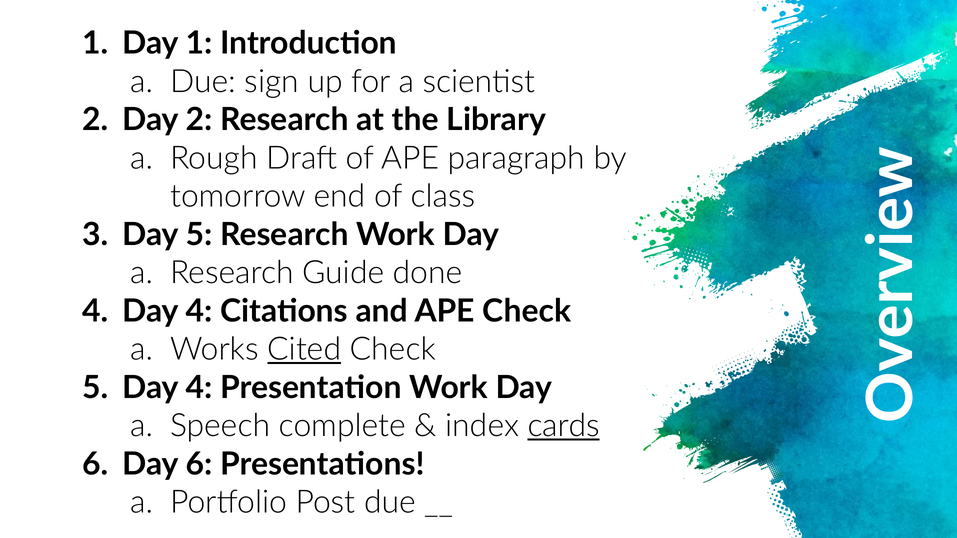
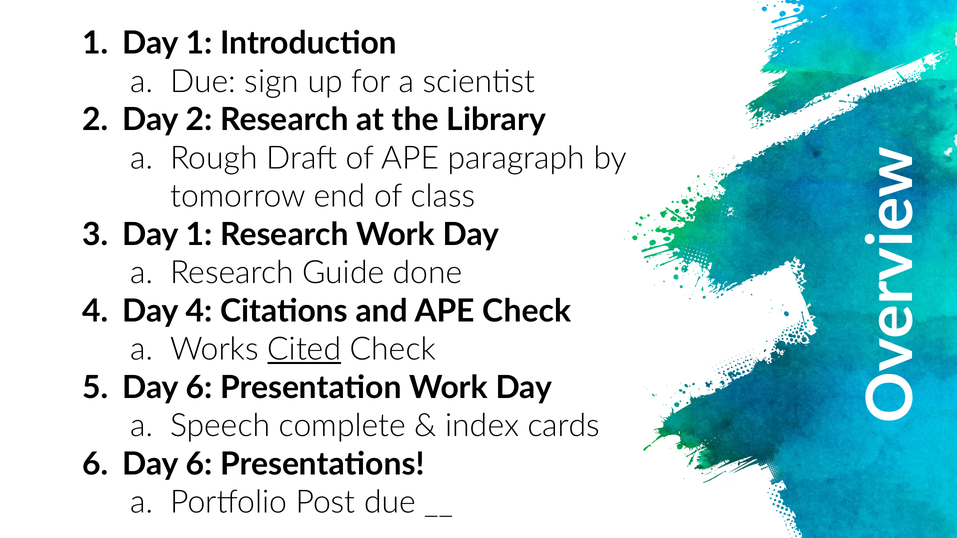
3 Day 5: 5 -> 1 (199, 235)
5 Day 4: 4 -> 6 (199, 388)
cards underline: present -> none (564, 426)
